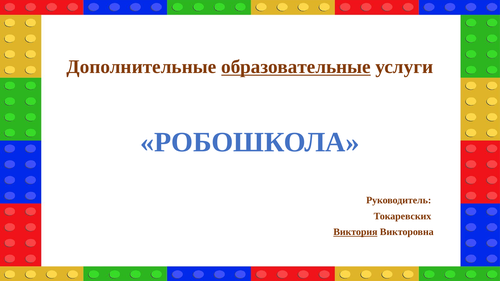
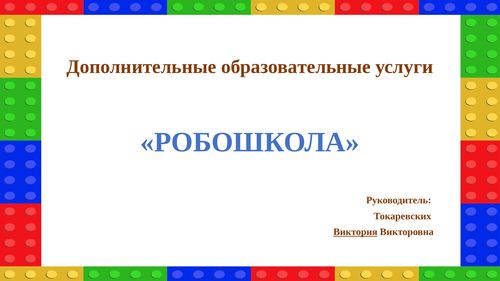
образовательные underline: present -> none (296, 67)
